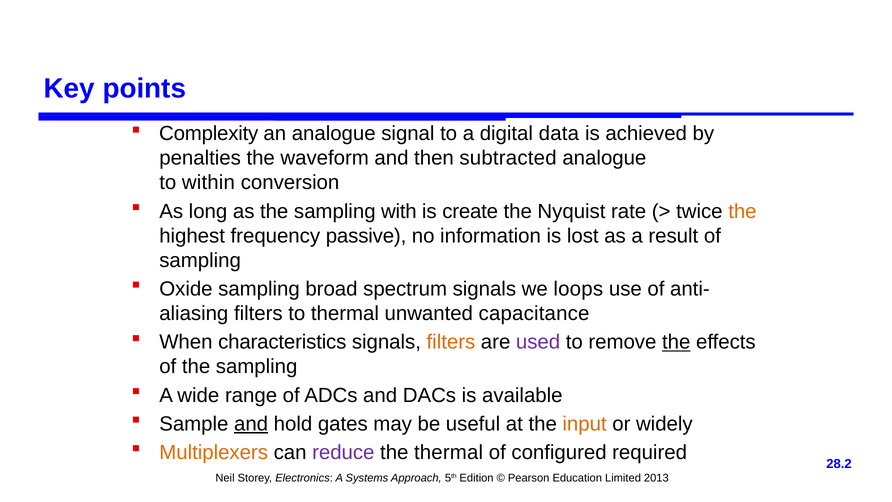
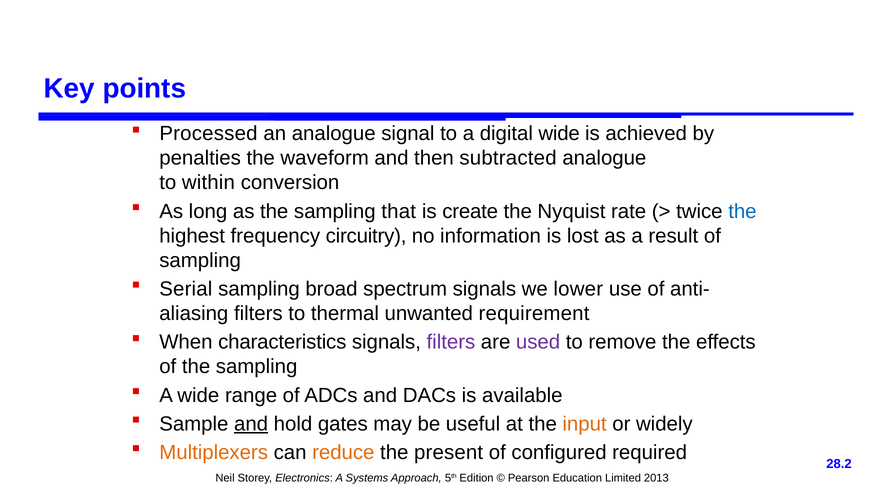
Complexity: Complexity -> Processed (208, 134)
digital data: data -> wide (559, 134)
with: with -> that (399, 211)
the colour: orange -> blue (742, 211)
passive: passive -> circuitry (366, 236)
Oxide: Oxide -> Serial (186, 289)
loops: loops -> lower (578, 289)
capacitance: capacitance -> requirement (534, 313)
filters colour: orange -> purple (451, 342)
the underline: present -> none (676, 342)
reduce colour: purple -> orange (343, 452)
the thermal: thermal -> present (449, 452)
